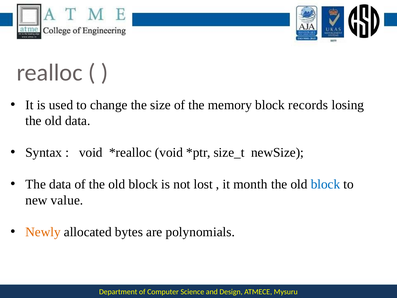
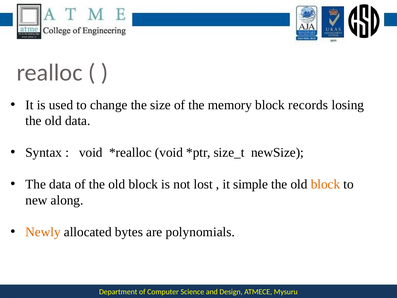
month: month -> simple (251, 184)
block colour: blue -> orange (325, 184)
value: value -> along (67, 200)
